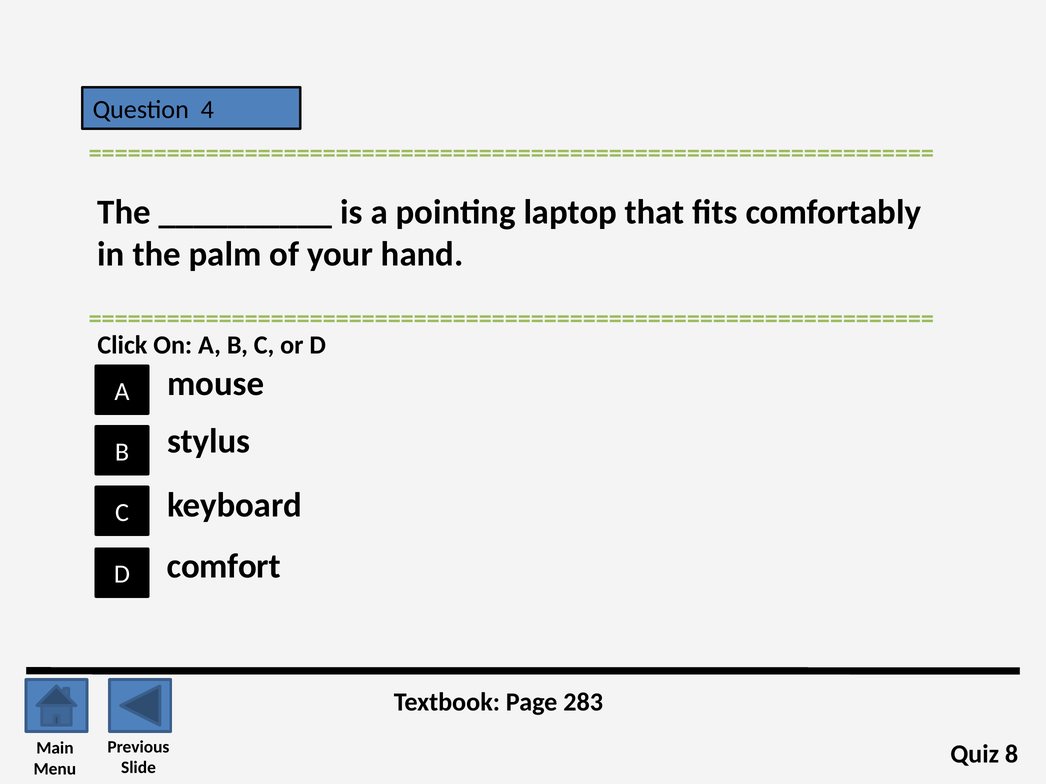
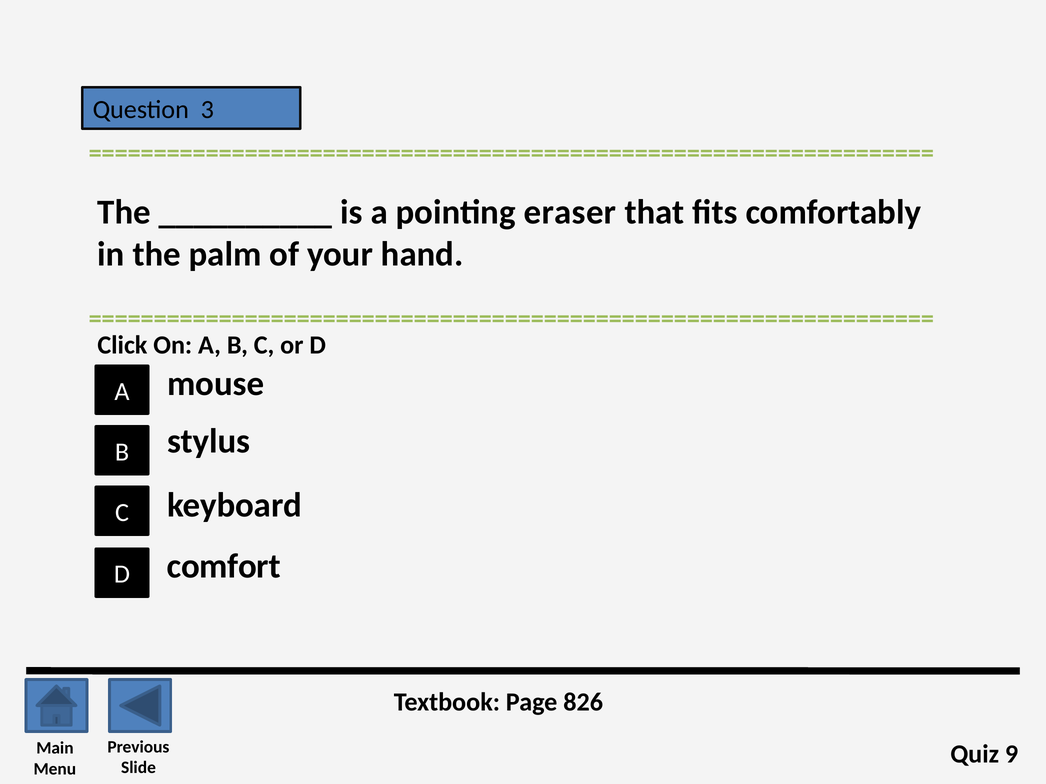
4: 4 -> 3 (207, 110)
laptop: laptop -> eraser (570, 212)
283: 283 -> 826 (583, 703)
8: 8 -> 9 (1012, 755)
